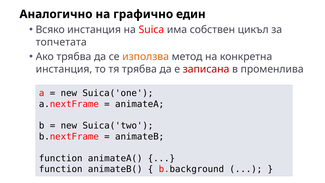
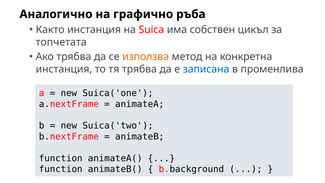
един: един -> ръба (191, 14)
Всяко: Всяко -> Както (50, 30)
записана colour: red -> blue (206, 69)
